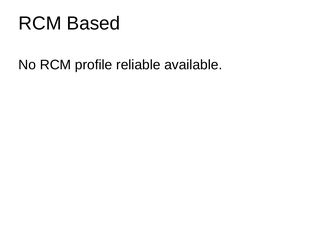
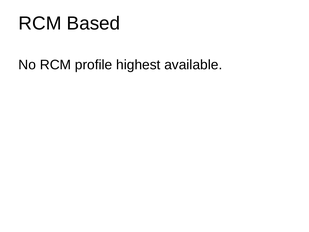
reliable: reliable -> highest (138, 65)
